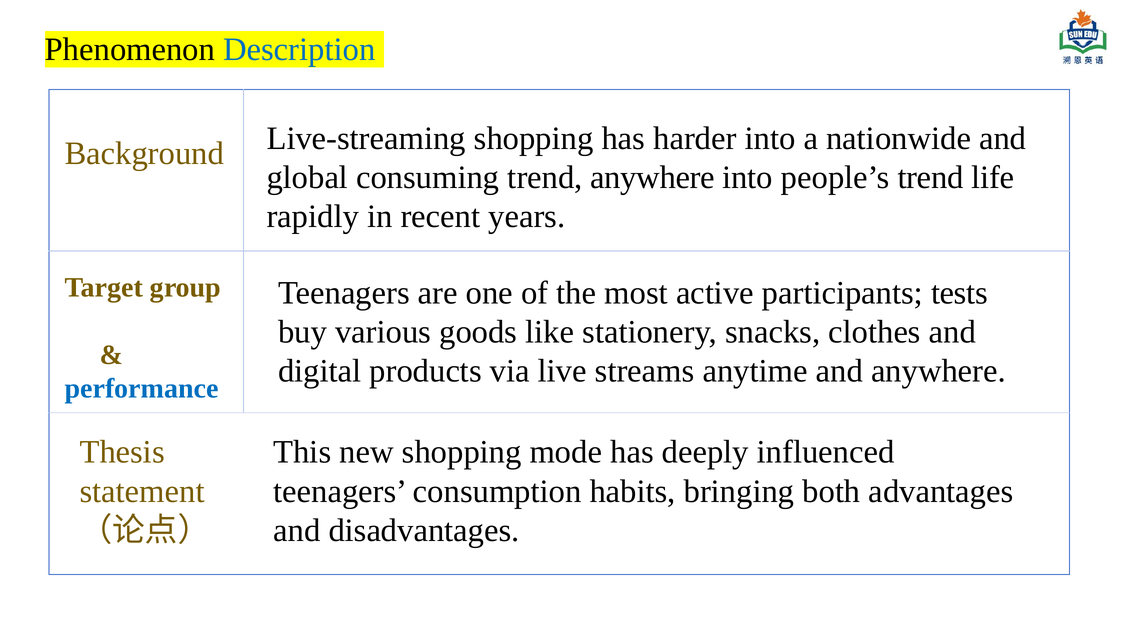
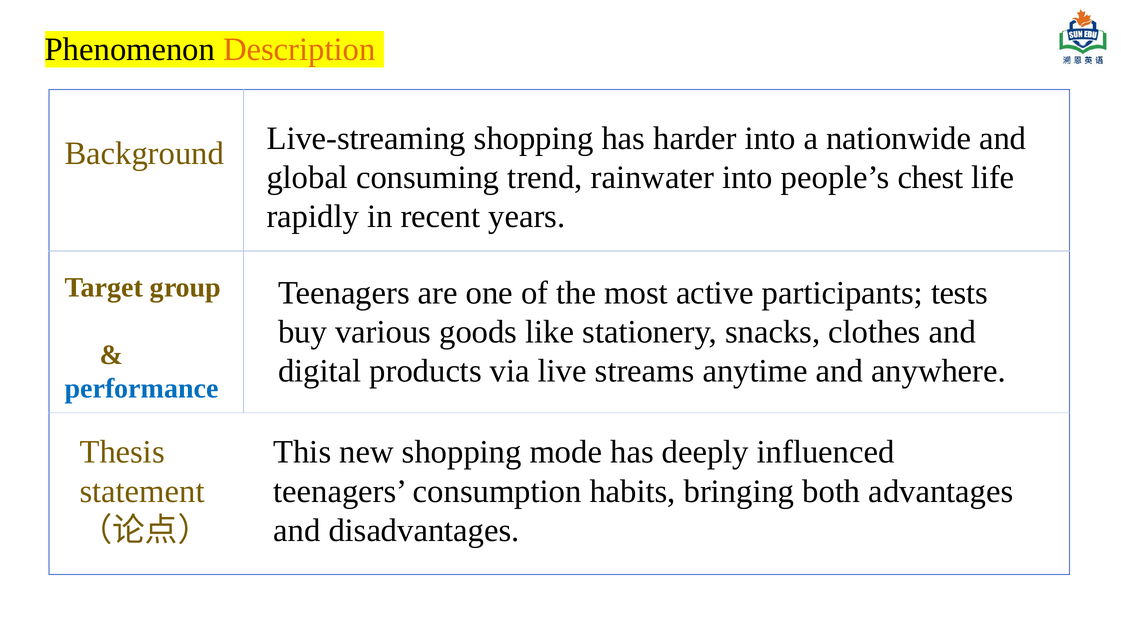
Description colour: blue -> orange (299, 50)
trend anywhere: anywhere -> rainwater (652, 178)
people’s trend: trend -> chest (930, 178)
